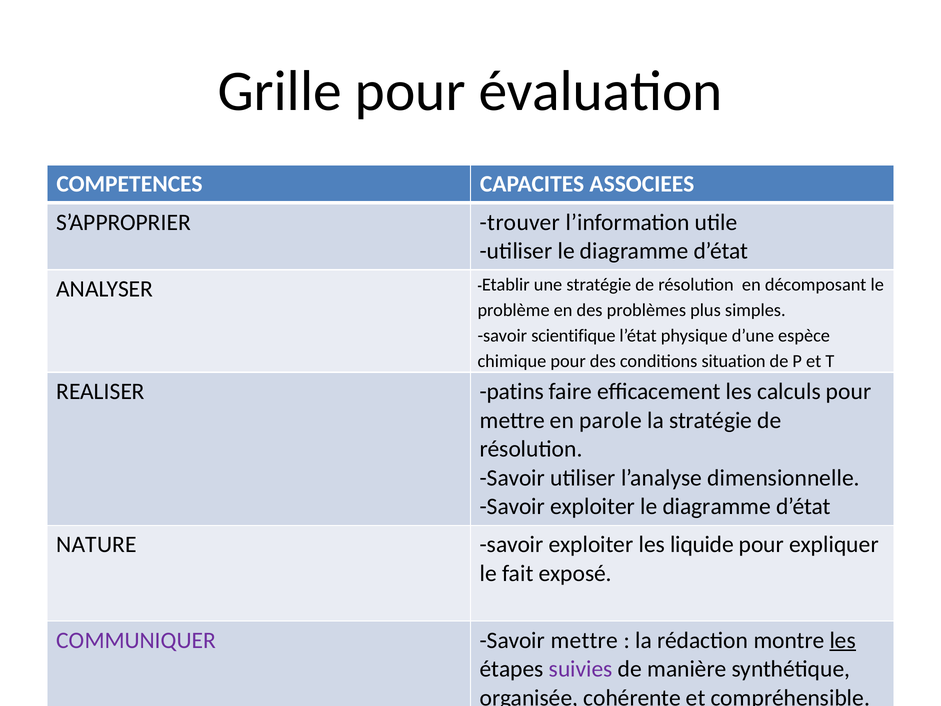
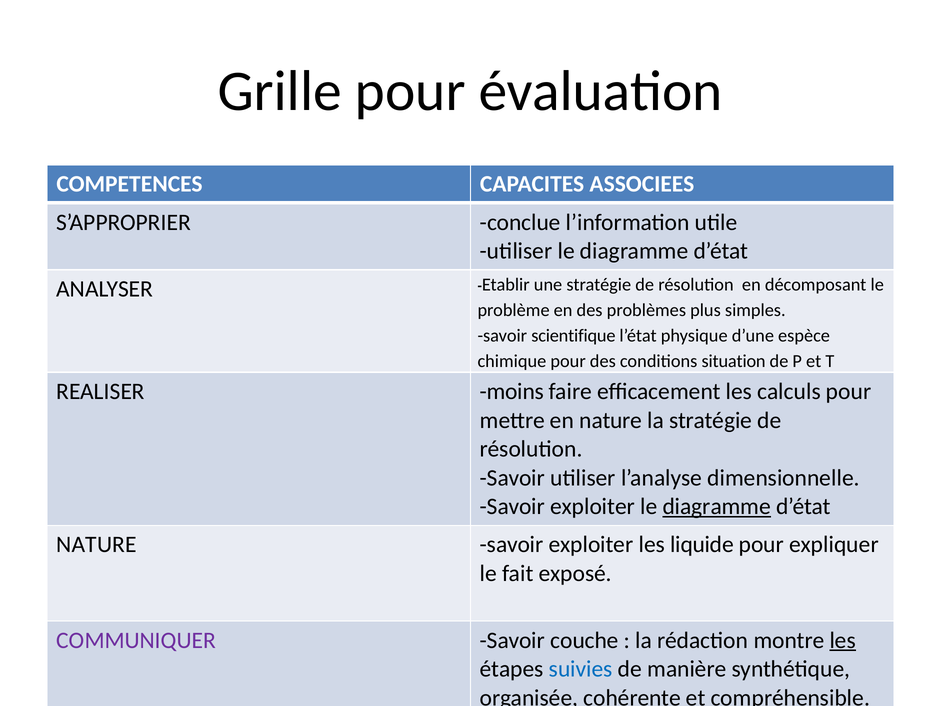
S’APPROPRIER trouver: trouver -> conclue (520, 222)
patins: patins -> moins (512, 391)
en parole: parole -> nature (611, 420)
diagramme underline: none -> present (717, 506)
Savoir mettre: mettre -> couche (584, 640)
suivies colour: purple -> blue (581, 669)
